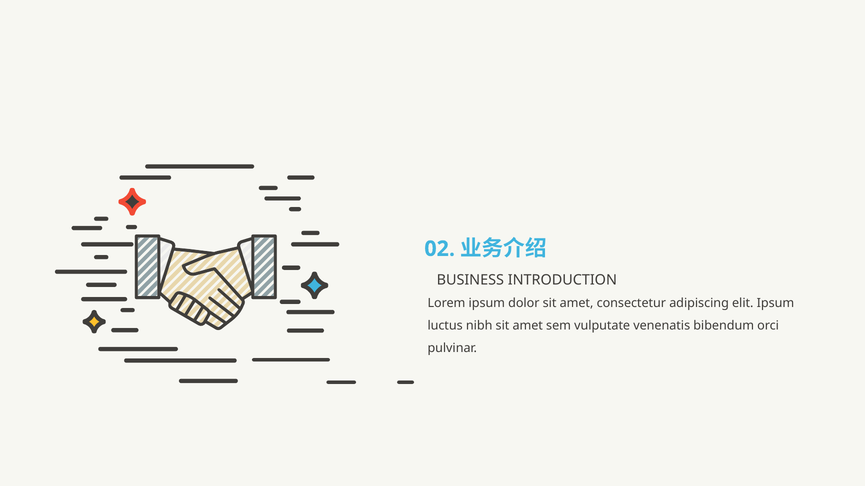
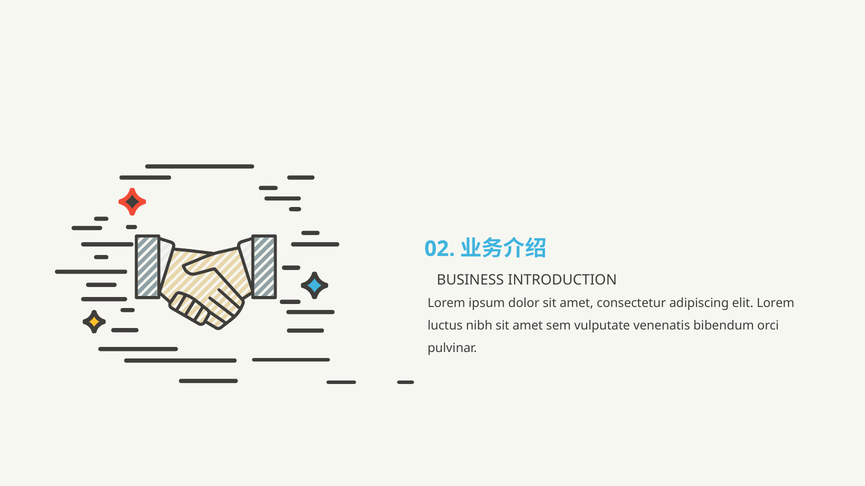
elit Ipsum: Ipsum -> Lorem (776, 303)
